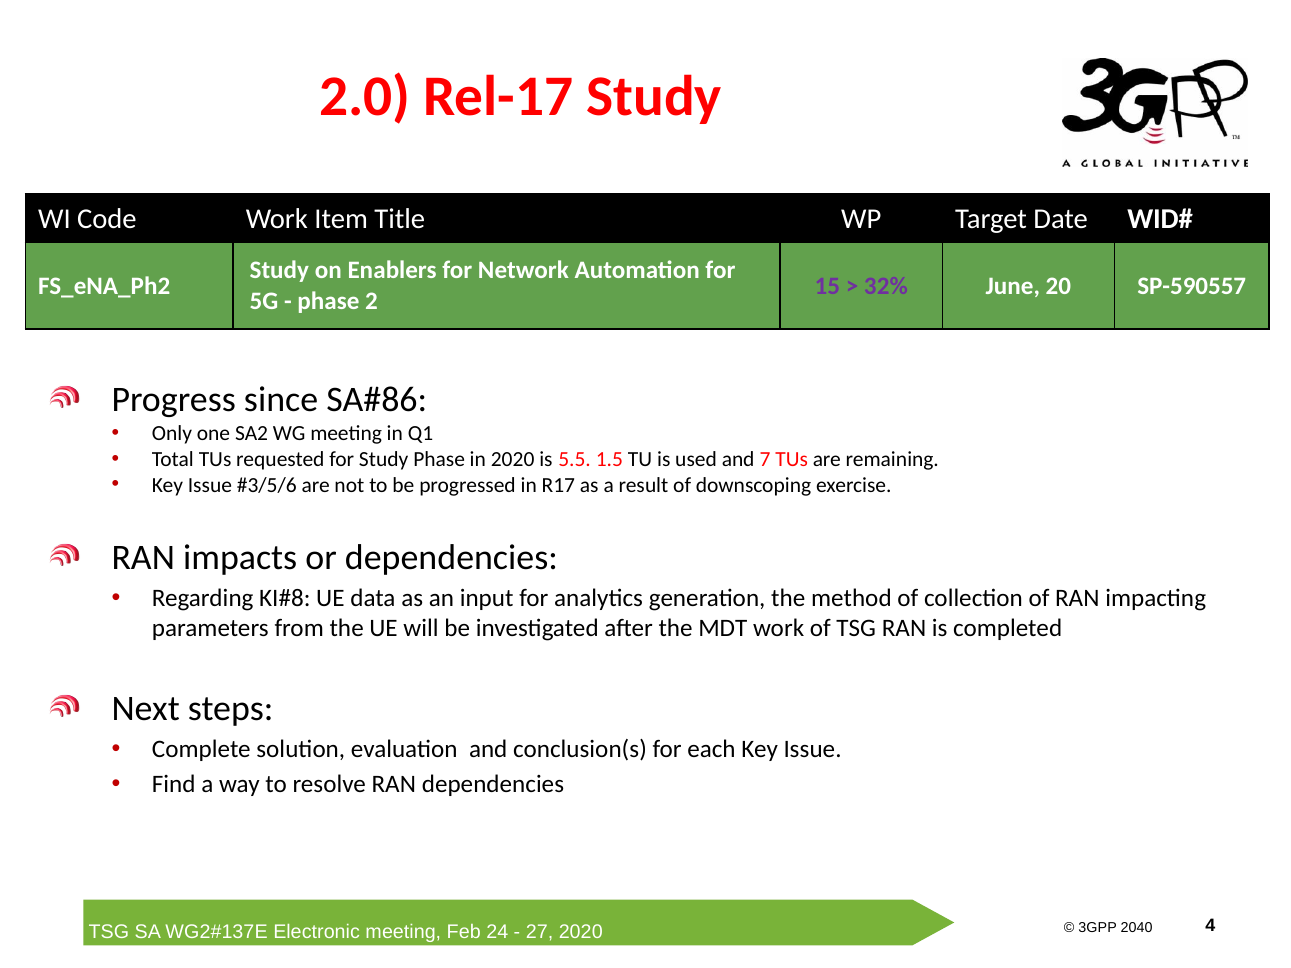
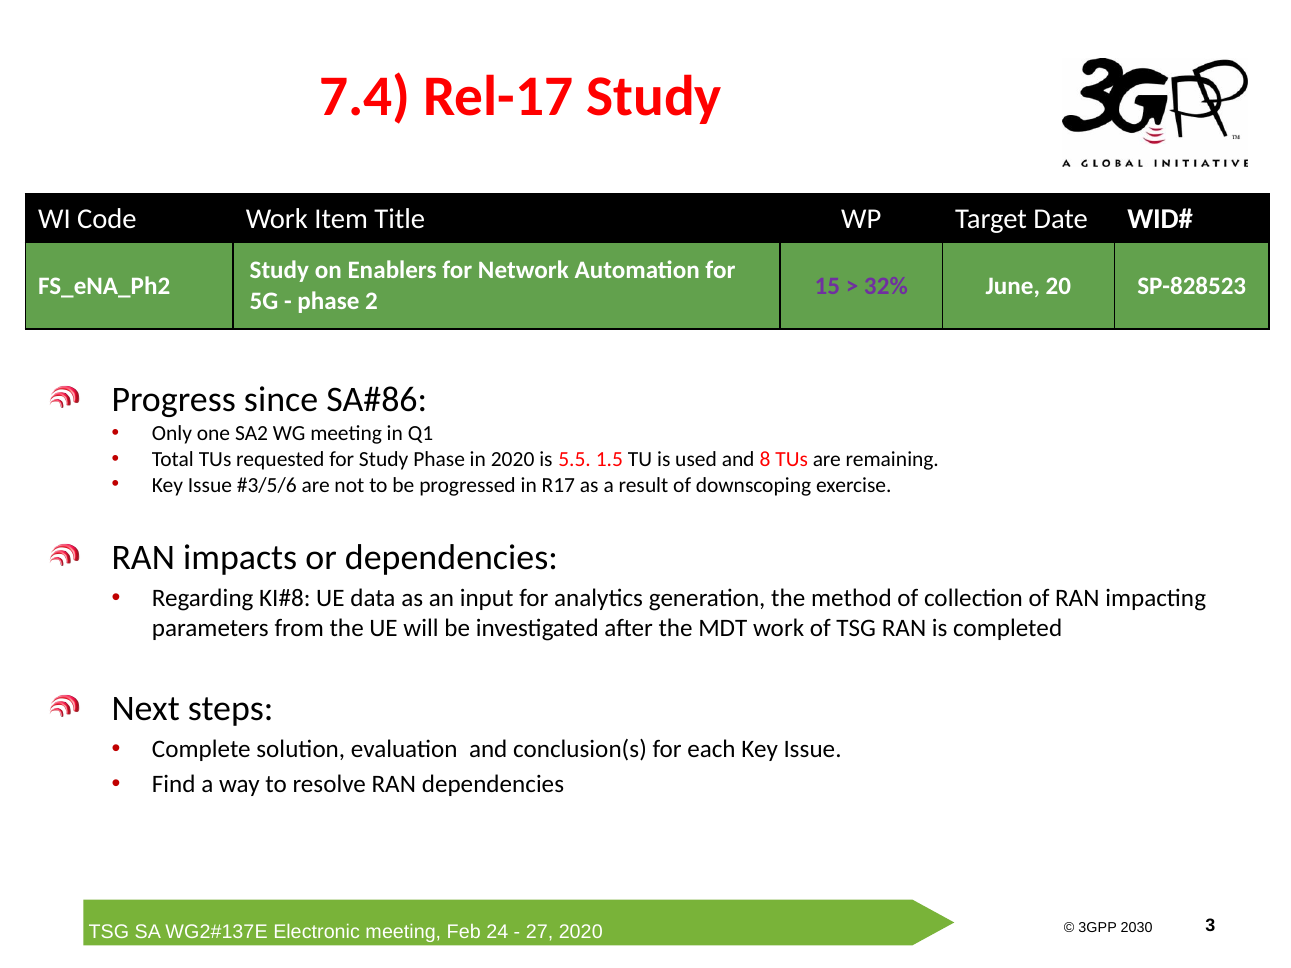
2.0: 2.0 -> 7.4 (365, 96)
SP-590557: SP-590557 -> SP-828523 (1192, 286)
7: 7 -> 8 (765, 459)
2040: 2040 -> 2030 (1137, 928)
4: 4 -> 3 (1210, 926)
